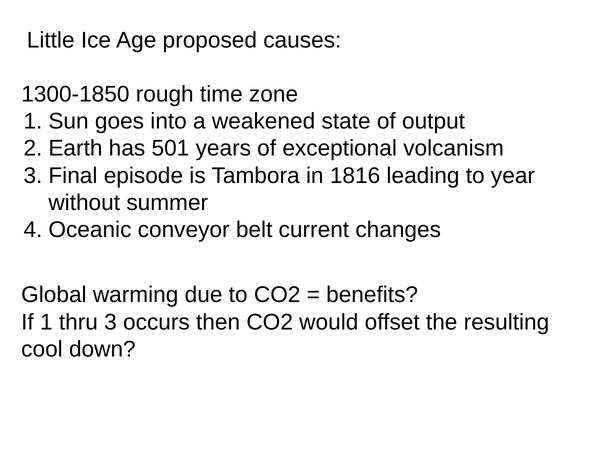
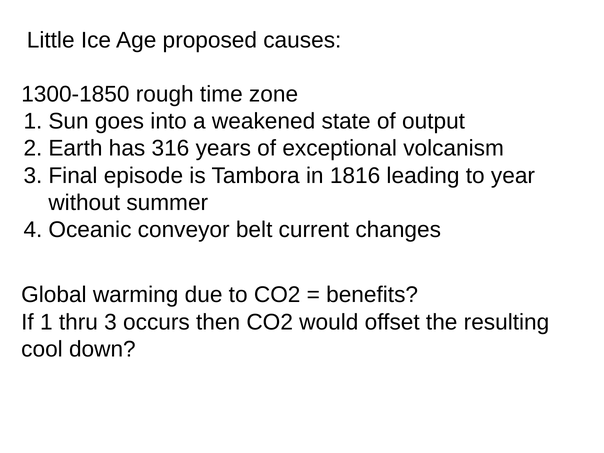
501: 501 -> 316 (170, 148)
